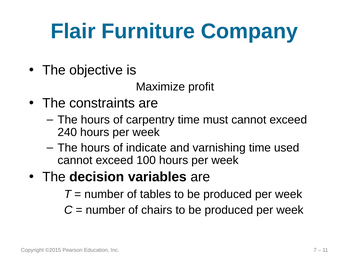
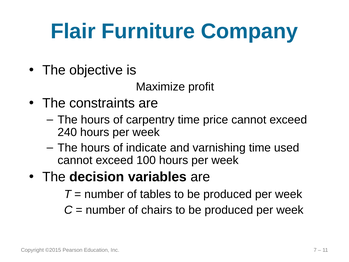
must: must -> price (216, 120)
